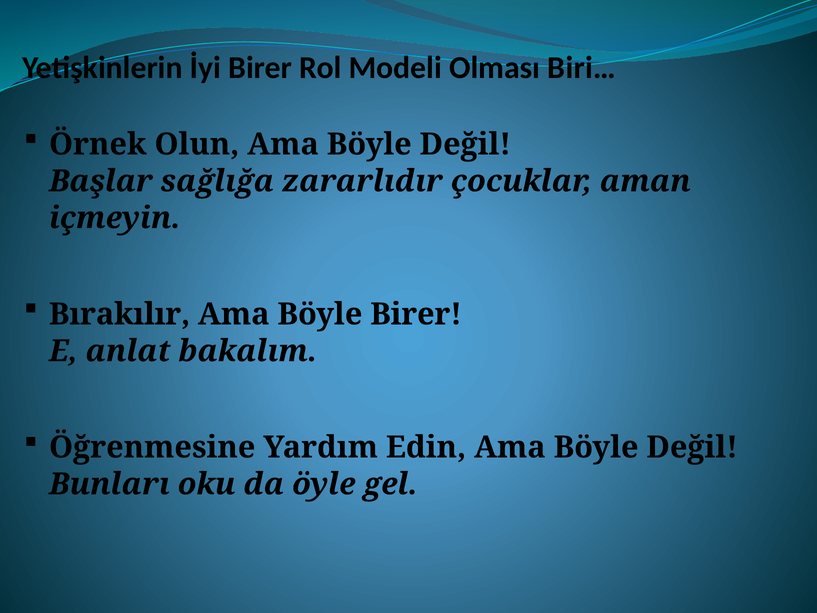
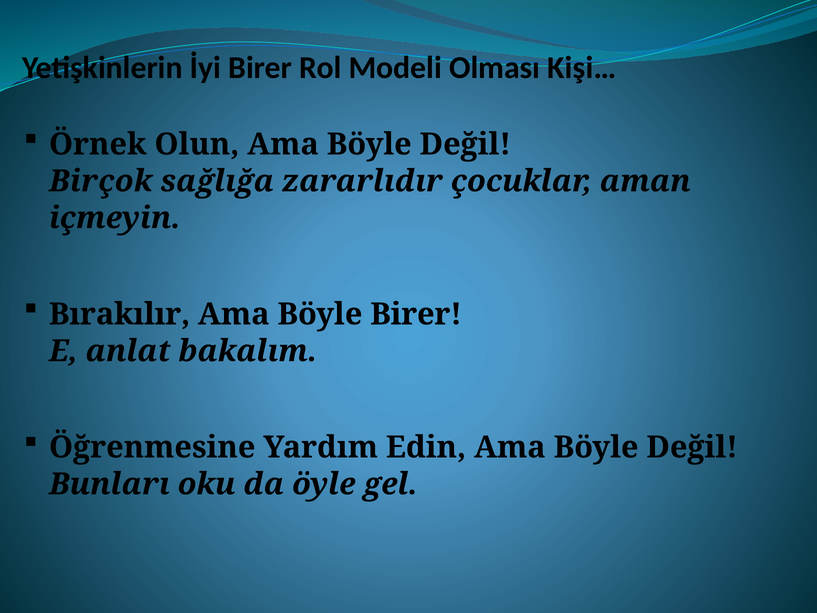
Biri…: Biri… -> Kişi… (582, 68)
Başlar: Başlar -> Birçok (101, 181)
